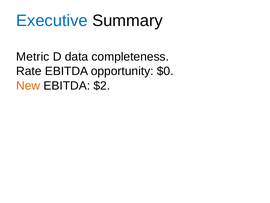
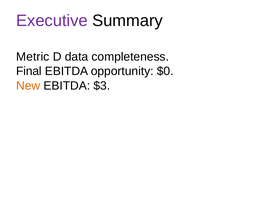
Executive colour: blue -> purple (52, 20)
Rate: Rate -> Final (29, 71)
$2: $2 -> $3 (102, 85)
